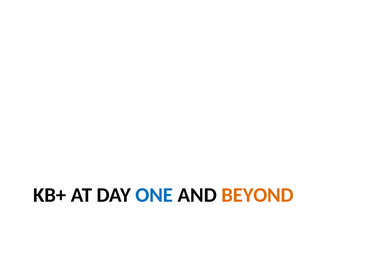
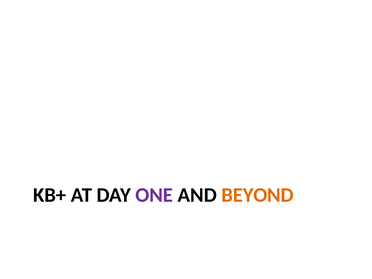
ONE colour: blue -> purple (154, 195)
